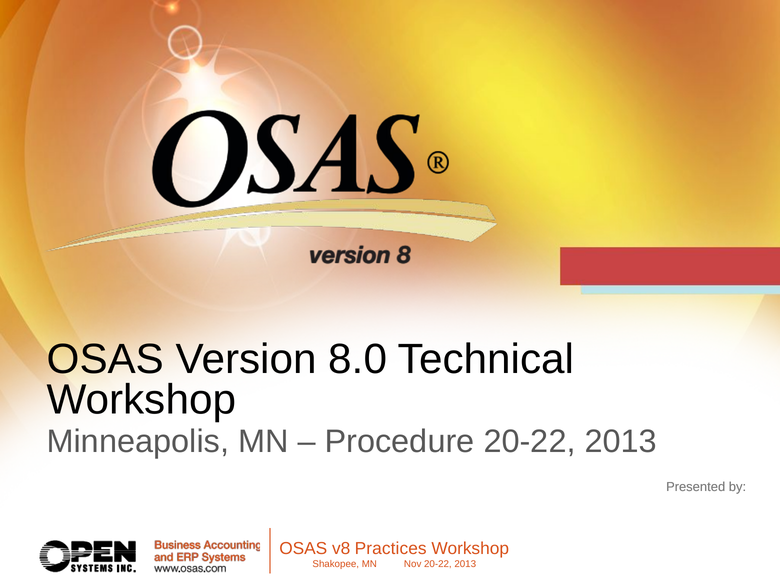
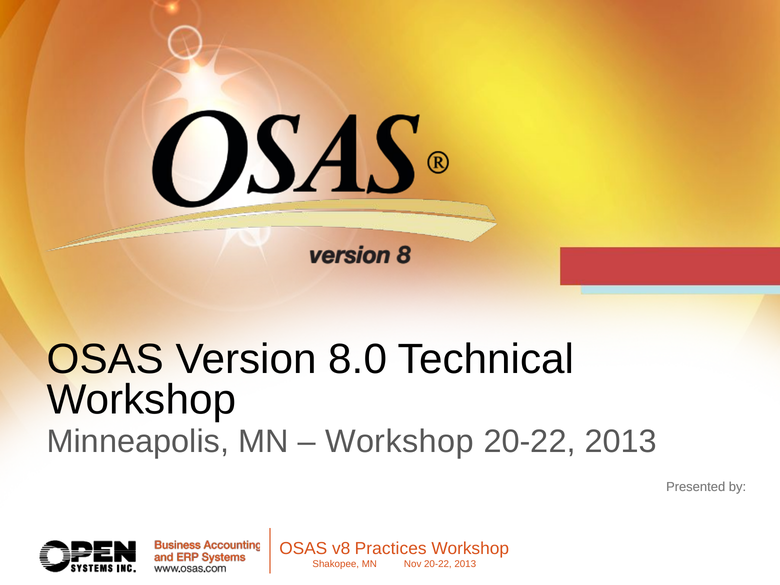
Procedure: Procedure -> Workshop (399, 442)
